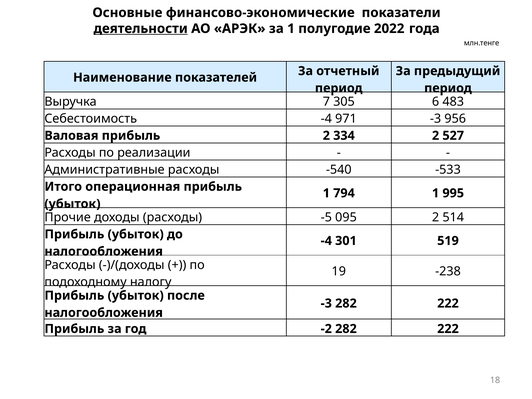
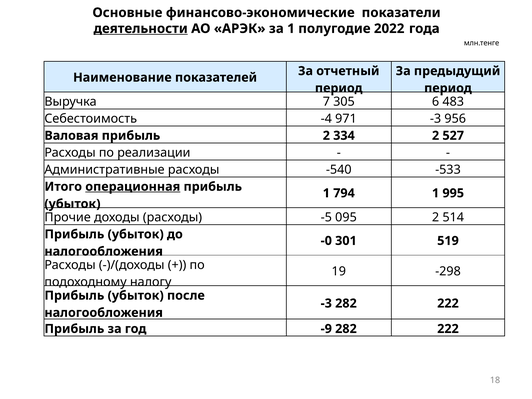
операционная underline: none -> present (133, 187)
-4: -4 -> -0 (326, 241)
-238: -238 -> -298 (448, 271)
-2: -2 -> -9 (326, 329)
